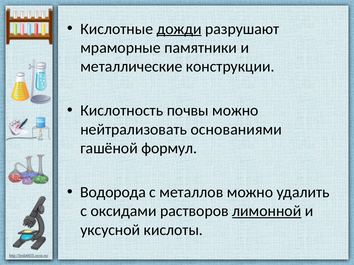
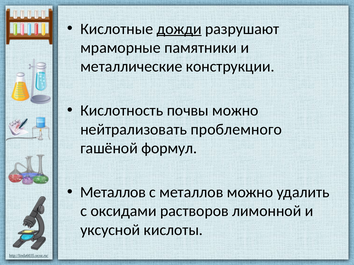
основаниями: основаниями -> проблемного (236, 130)
Водорода: Водорода -> Металлов (113, 193)
лимонной underline: present -> none (267, 211)
